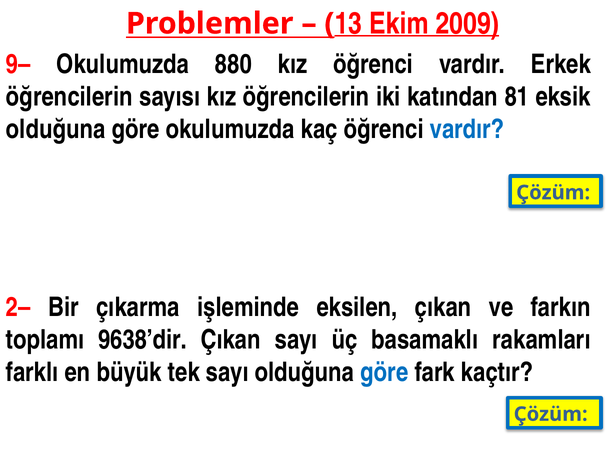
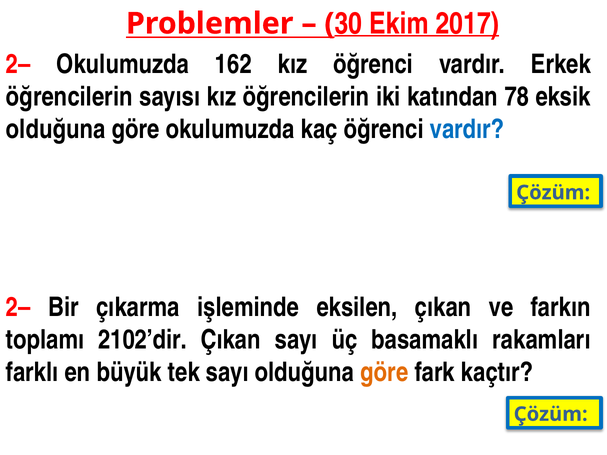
13: 13 -> 30 (348, 24)
2009: 2009 -> 2017 (467, 24)
9–: 9– -> 2– (18, 64)
880: 880 -> 162 (233, 64)
81: 81 -> 78 (517, 97)
9638’dir: 9638’dir -> 2102’dir (143, 340)
göre colour: blue -> orange (384, 372)
